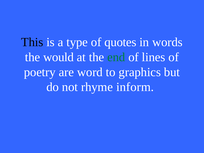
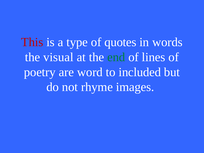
This colour: black -> red (32, 42)
would: would -> visual (58, 57)
graphics: graphics -> included (140, 72)
inform: inform -> images (135, 87)
